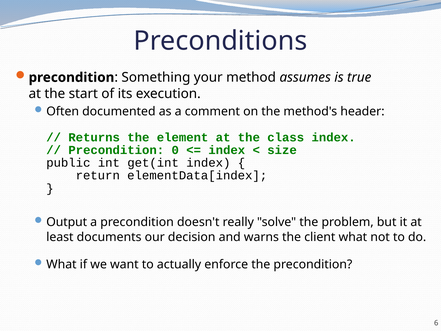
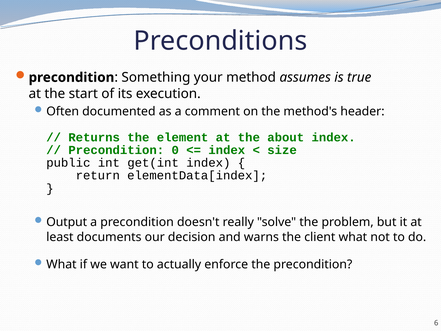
class: class -> about (286, 137)
